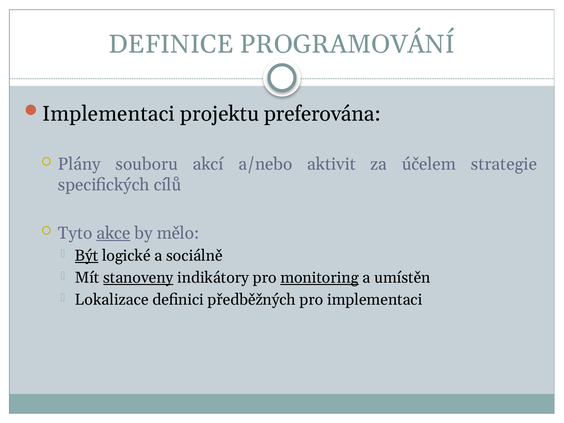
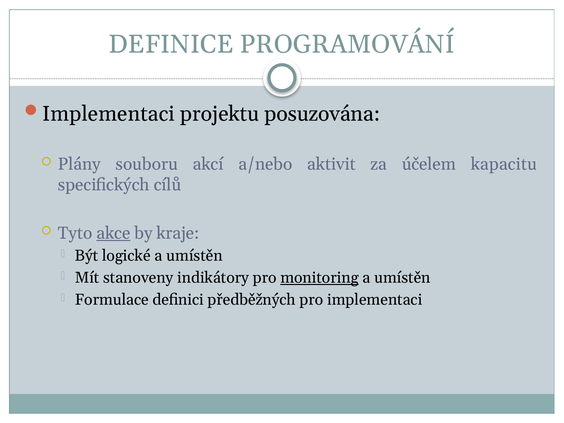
preferována: preferována -> posuzována (322, 114)
strategie: strategie -> kapacitu (504, 164)
mělo: mělo -> kraje (178, 233)
Být underline: present -> none (87, 256)
logické a sociálně: sociálně -> umístěn (194, 256)
stanoveny underline: present -> none (138, 278)
Lokalizace: Lokalizace -> Formulace (112, 300)
